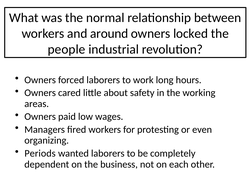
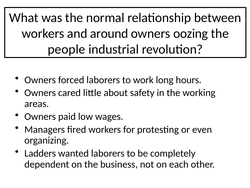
locked: locked -> oozing (191, 33)
Periods: Periods -> Ladders (40, 153)
